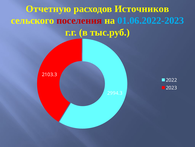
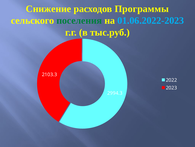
Отчетную: Отчетную -> Снижение (48, 9)
Источников: Источников -> Программы (142, 9)
поселения colour: red -> green (79, 20)
